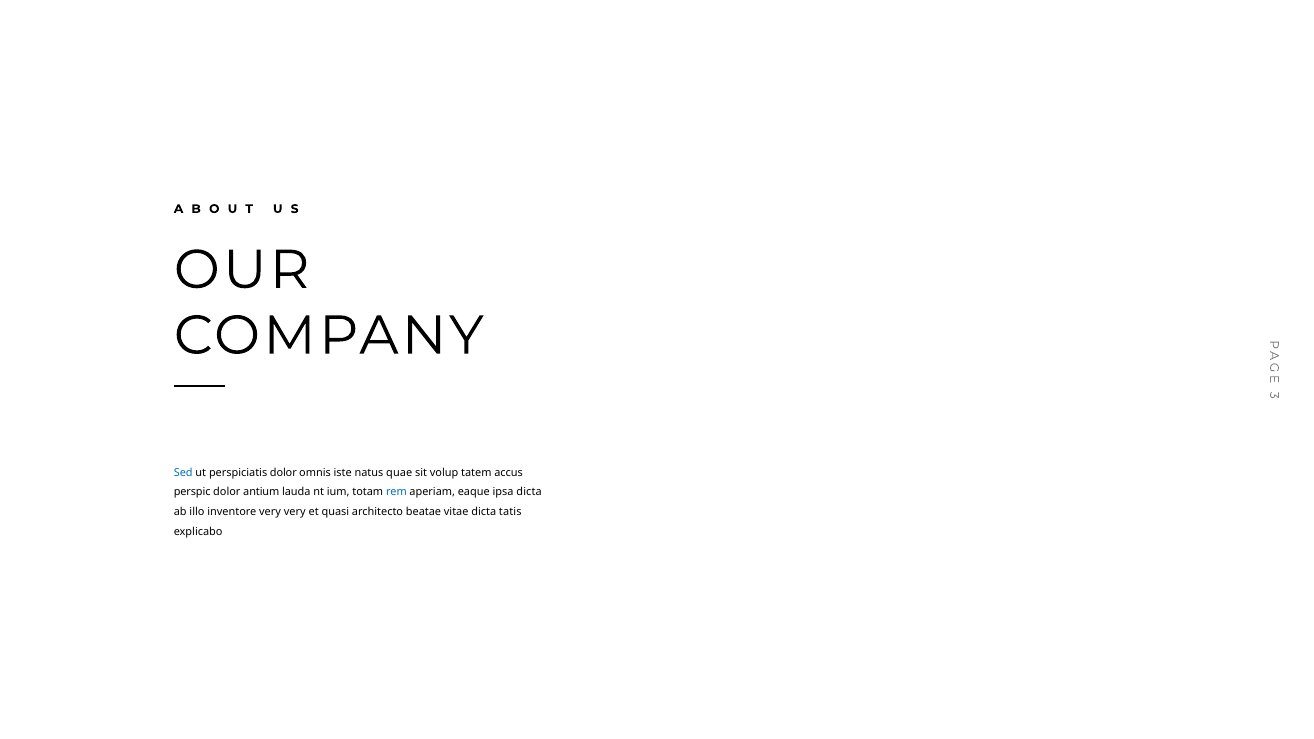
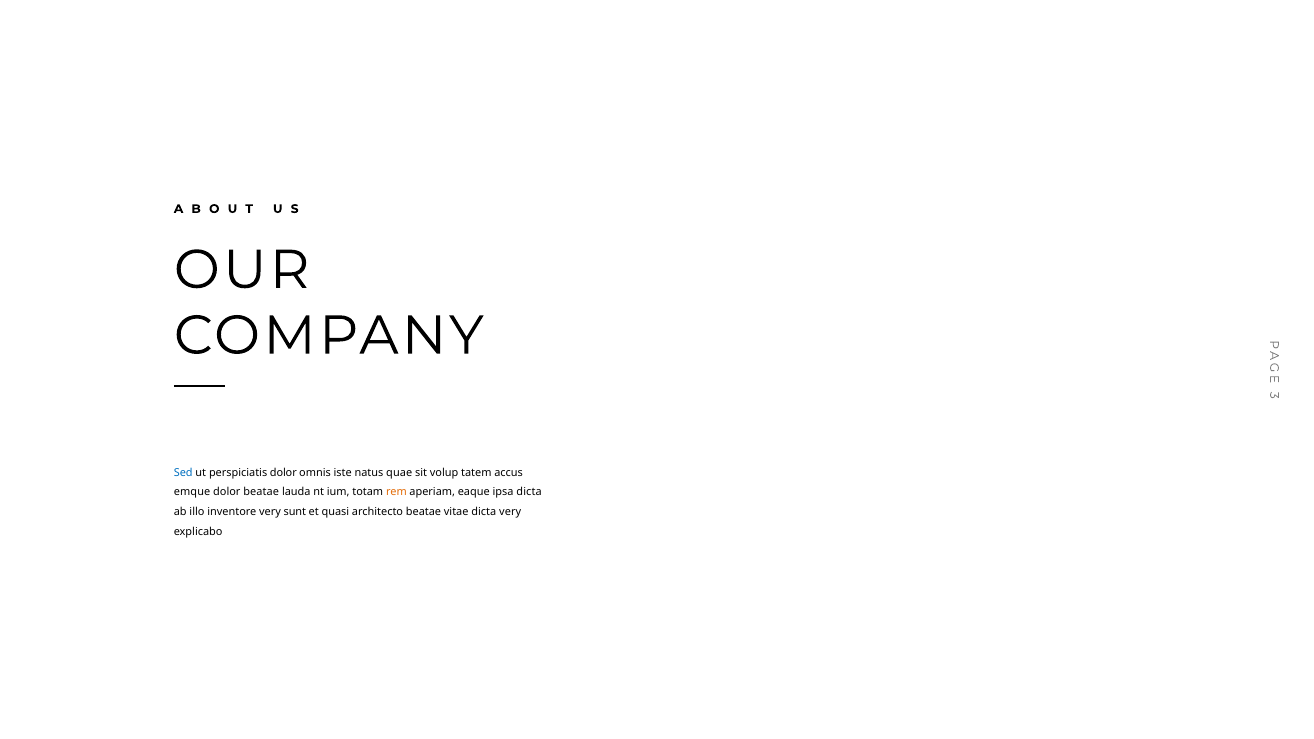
perspic: perspic -> emque (192, 492)
dolor antium: antium -> beatae (261, 492)
rem colour: blue -> orange (396, 492)
very very: very -> sunt (295, 512)
dicta tatis: tatis -> very (510, 512)
